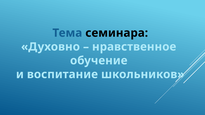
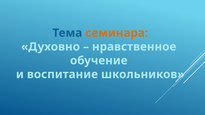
семинара colour: black -> orange (117, 33)
